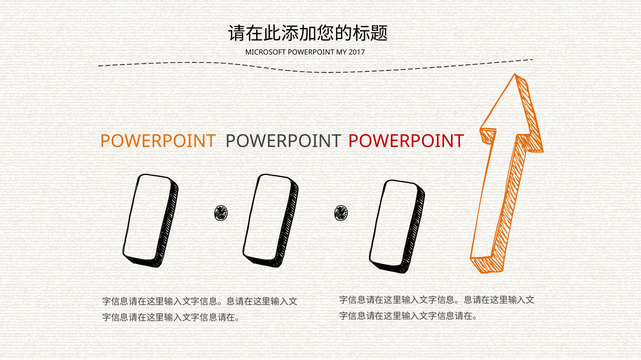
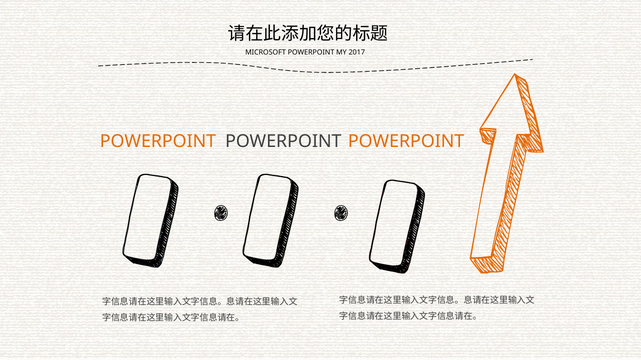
POWERPOINT colour: red -> orange (406, 141)
